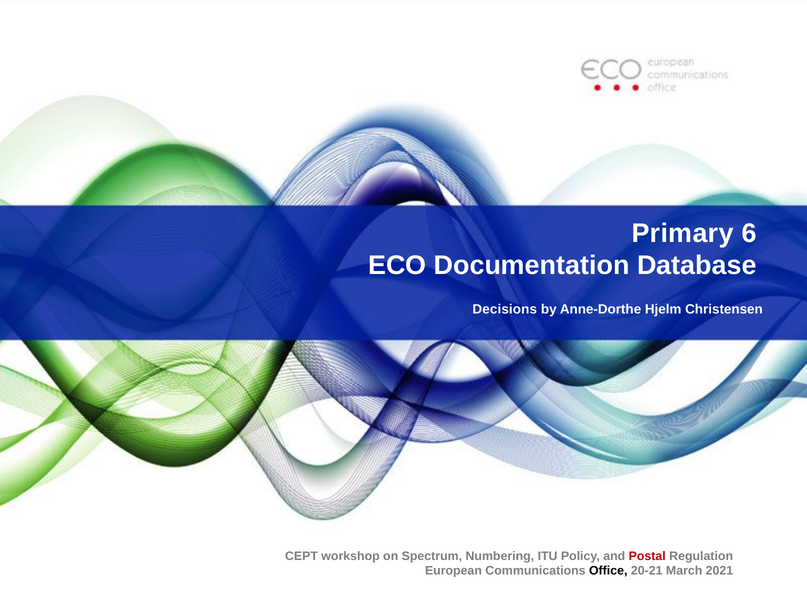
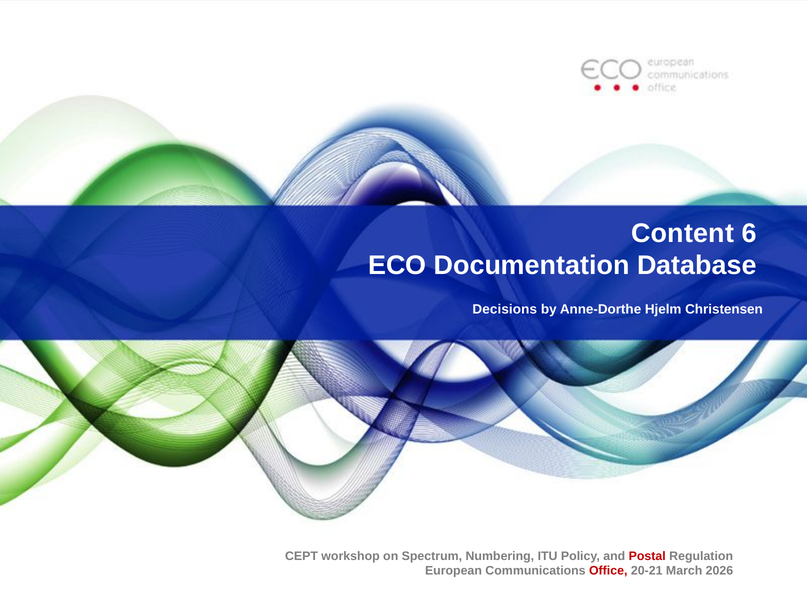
Primary: Primary -> Content (683, 233)
Office colour: black -> red (608, 571)
2021: 2021 -> 2026 (719, 571)
